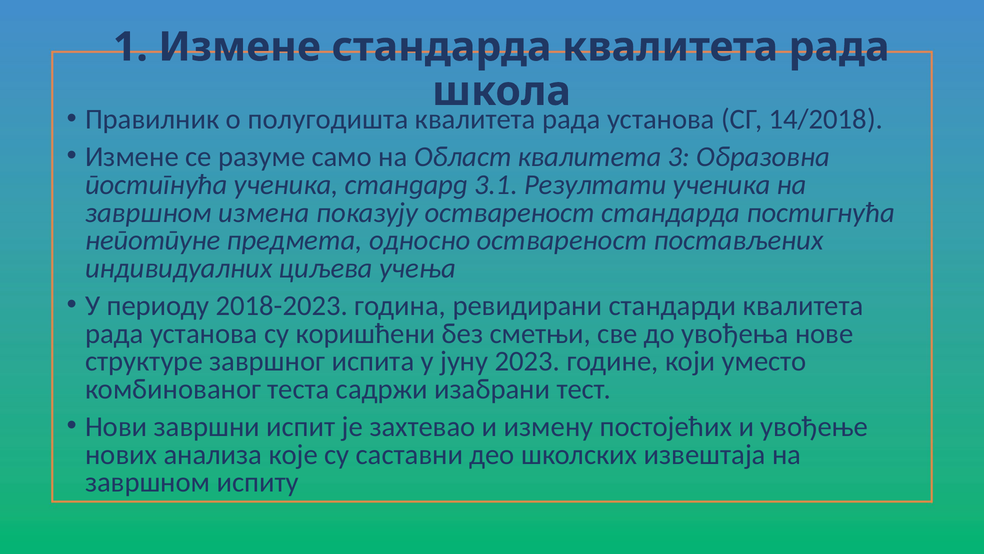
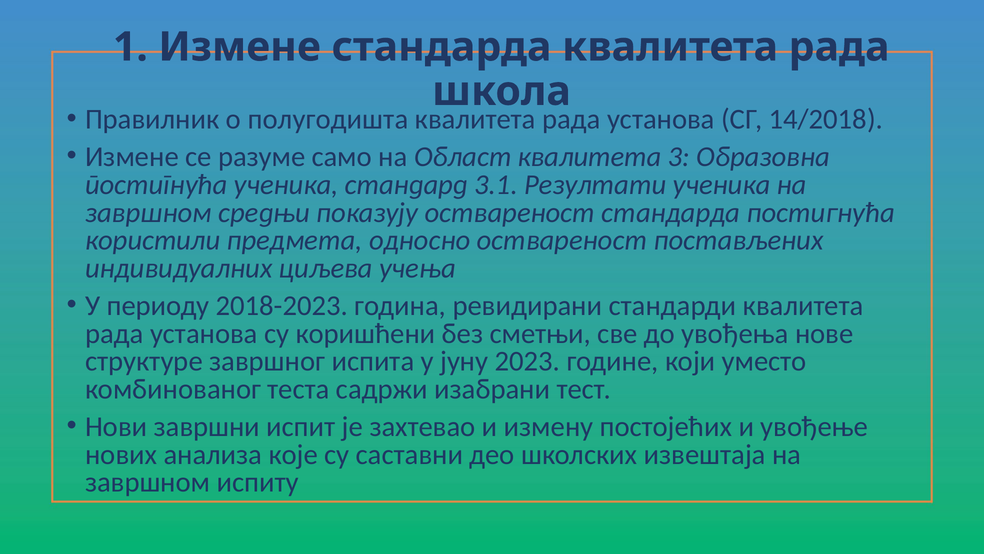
измена: измена -> средњи (264, 212)
непотпуне: непотпуне -> користили (153, 240)
